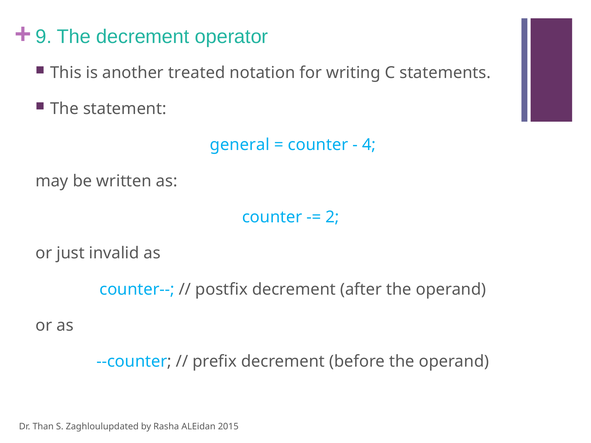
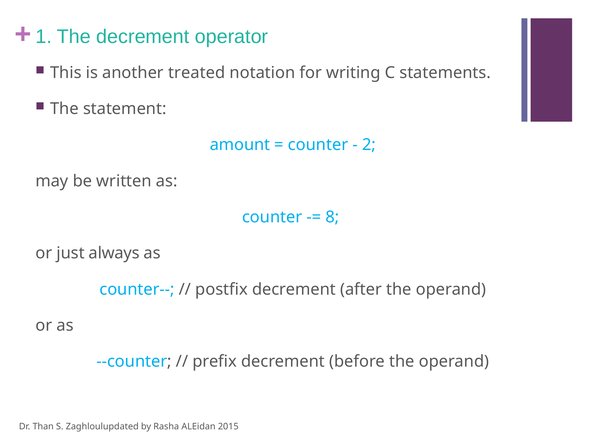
9: 9 -> 1 (44, 37)
general: general -> amount (240, 145)
4: 4 -> 2 (369, 145)
2: 2 -> 8 (332, 217)
invalid: invalid -> always (114, 253)
